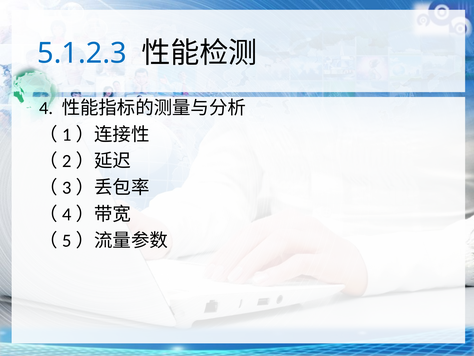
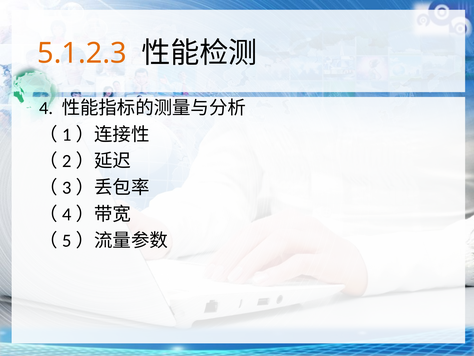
5.1.2.3 colour: blue -> orange (82, 53)
